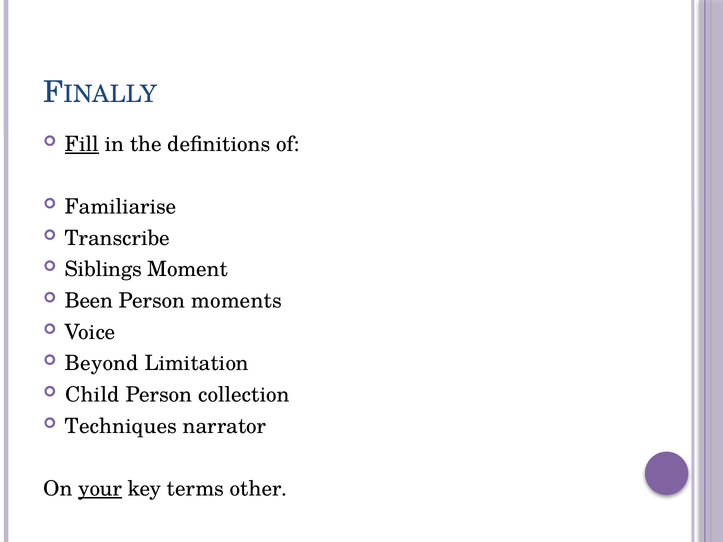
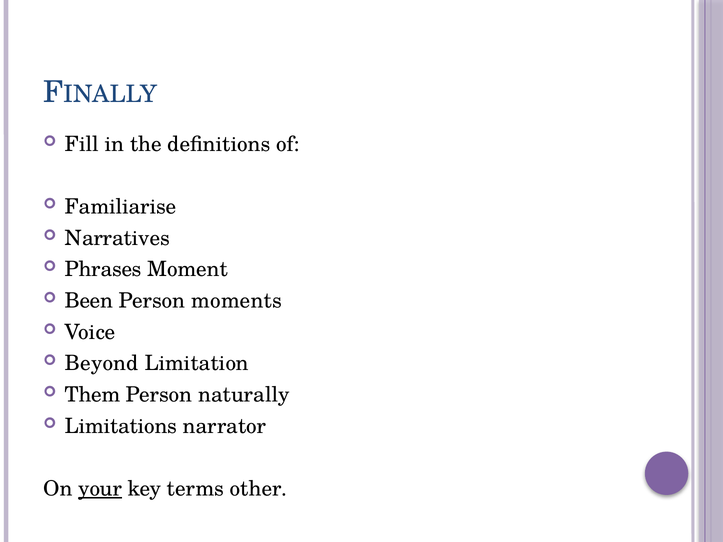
Fill underline: present -> none (82, 144)
Transcribe: Transcribe -> Narratives (117, 238)
Siblings: Siblings -> Phrases (103, 270)
Child: Child -> Them (93, 395)
collection: collection -> naturally (244, 395)
Techniques: Techniques -> Limitations (121, 426)
